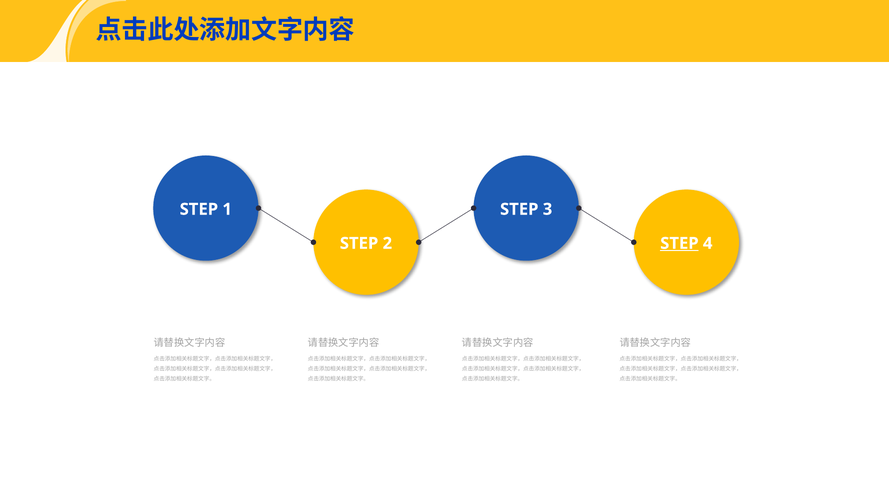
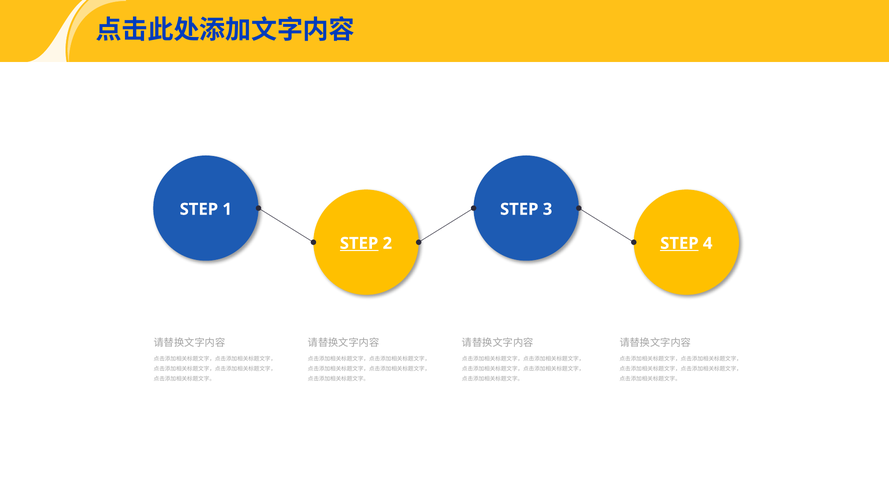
STEP underline: none -> present (359, 243)
